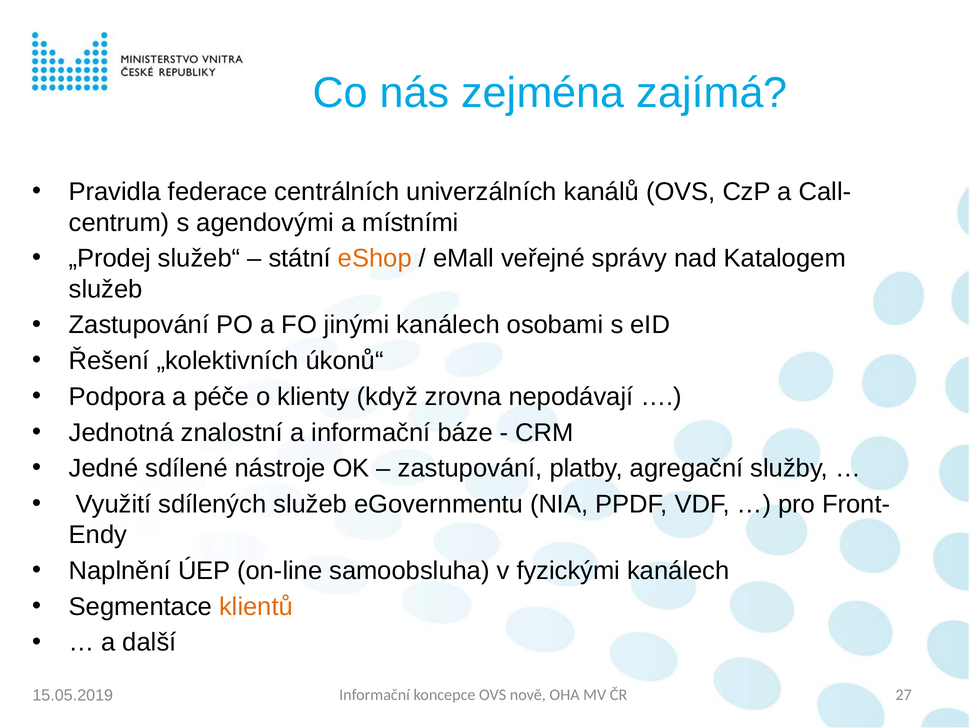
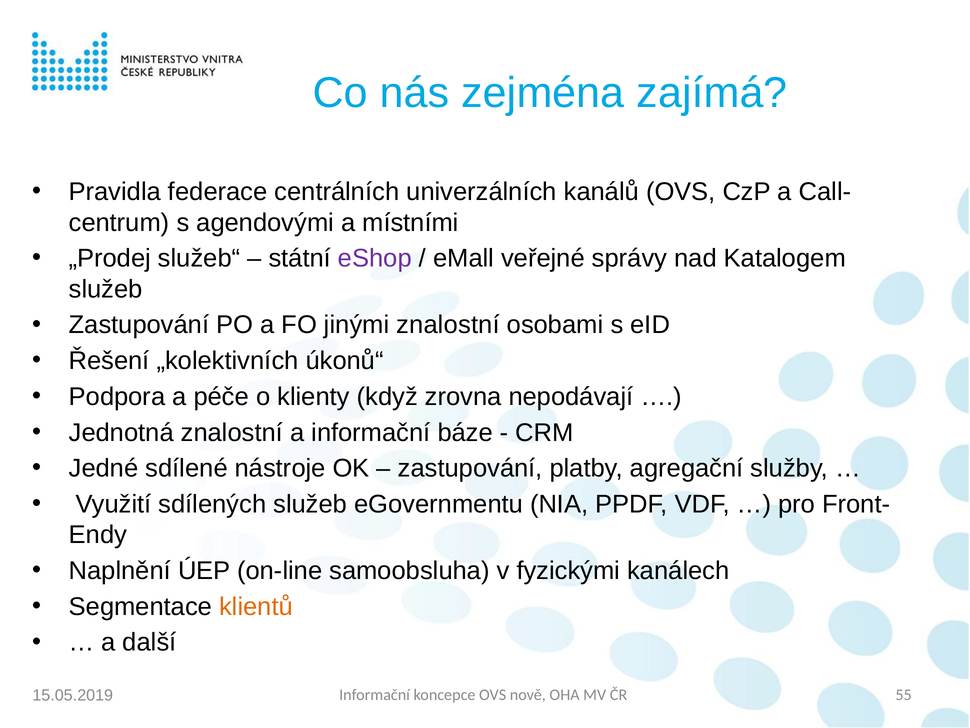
eShop colour: orange -> purple (375, 258)
jinými kanálech: kanálech -> znalostní (448, 325)
27: 27 -> 55 (904, 695)
